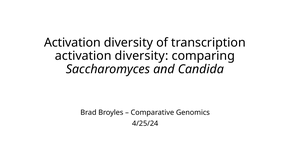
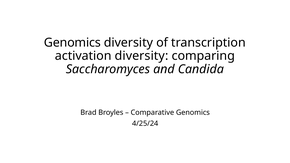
Activation: Activation -> Genomics (72, 43)
